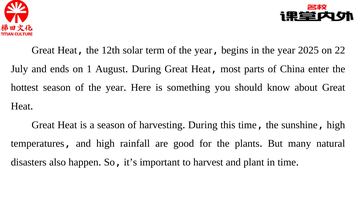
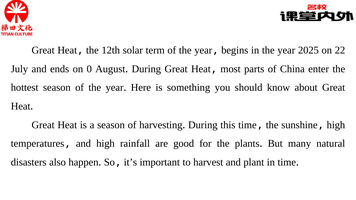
1: 1 -> 0 (89, 69)
